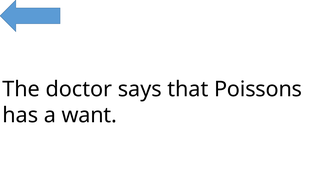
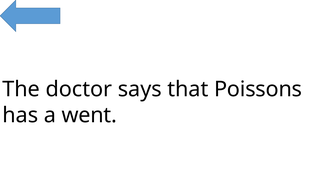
want: want -> went (89, 115)
